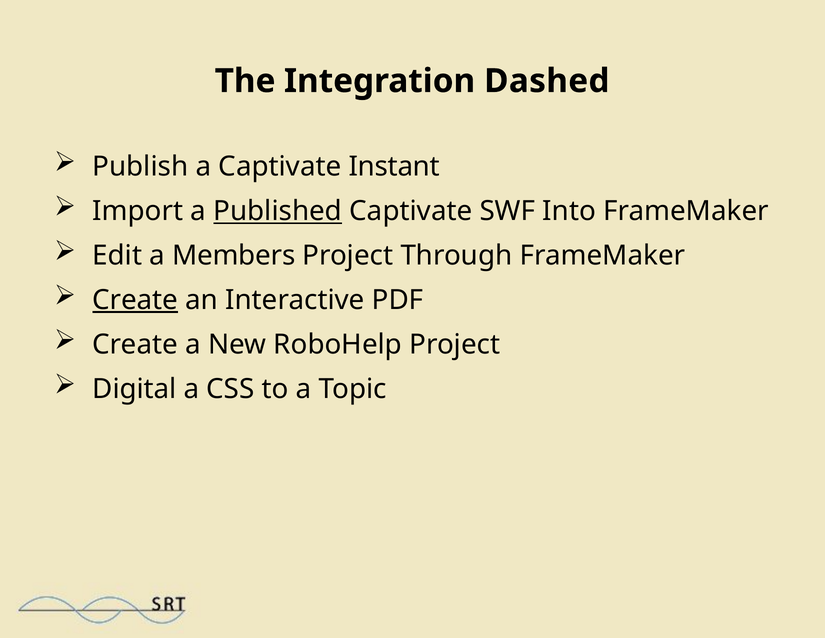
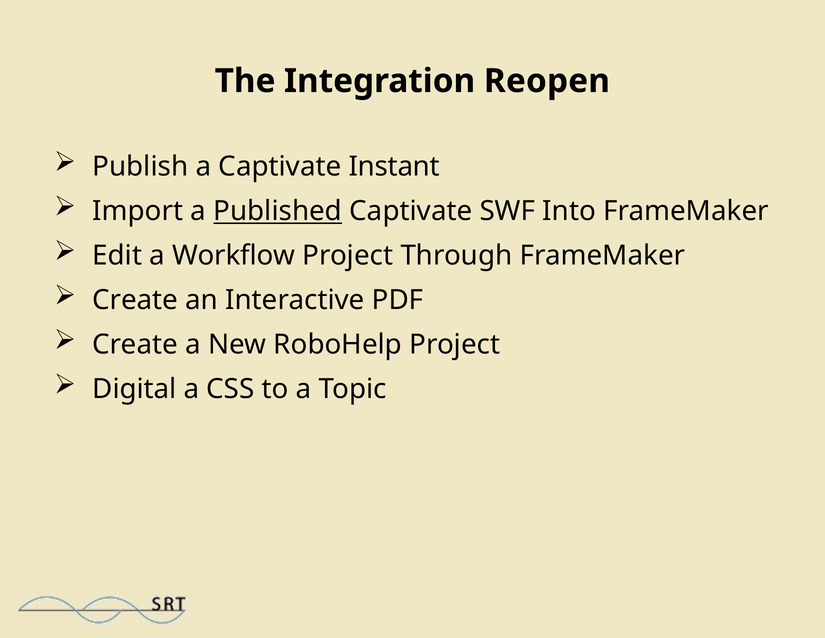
Dashed: Dashed -> Reopen (547, 81)
Members: Members -> Workflow (234, 256)
Create underline: present -> none (135, 300)
